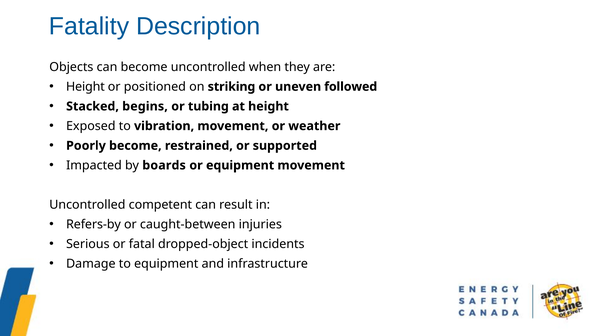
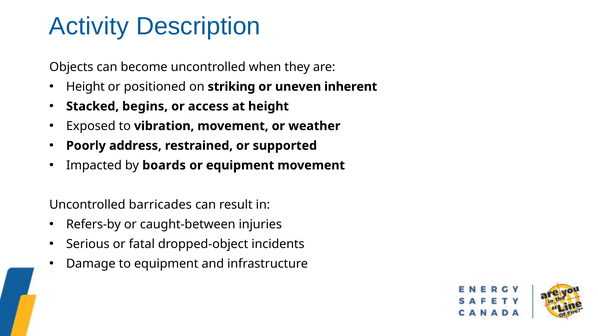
Fatality: Fatality -> Activity (89, 26)
followed: followed -> inherent (351, 87)
tubing: tubing -> access (208, 106)
Poorly become: become -> address (135, 146)
competent: competent -> barricades (160, 205)
